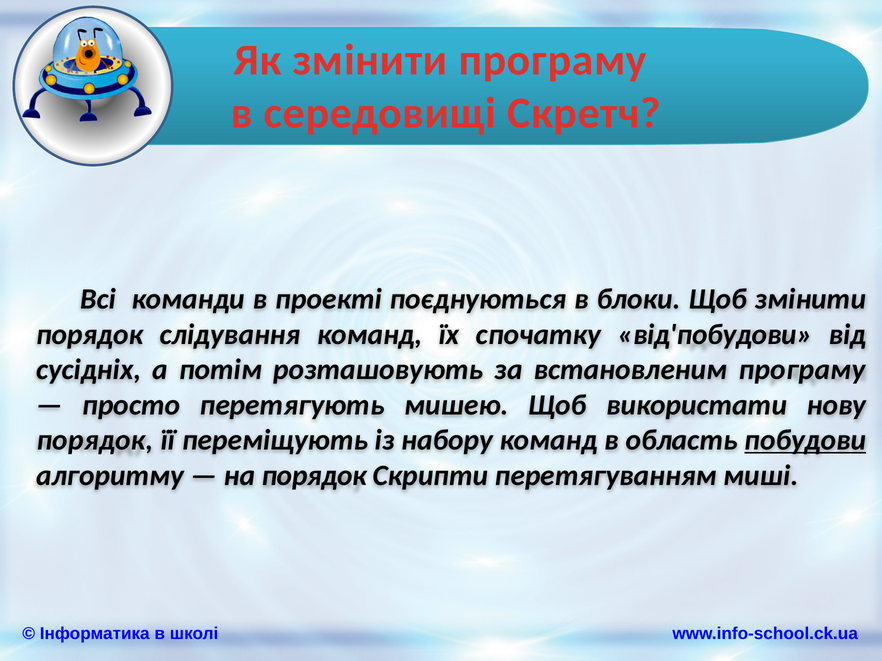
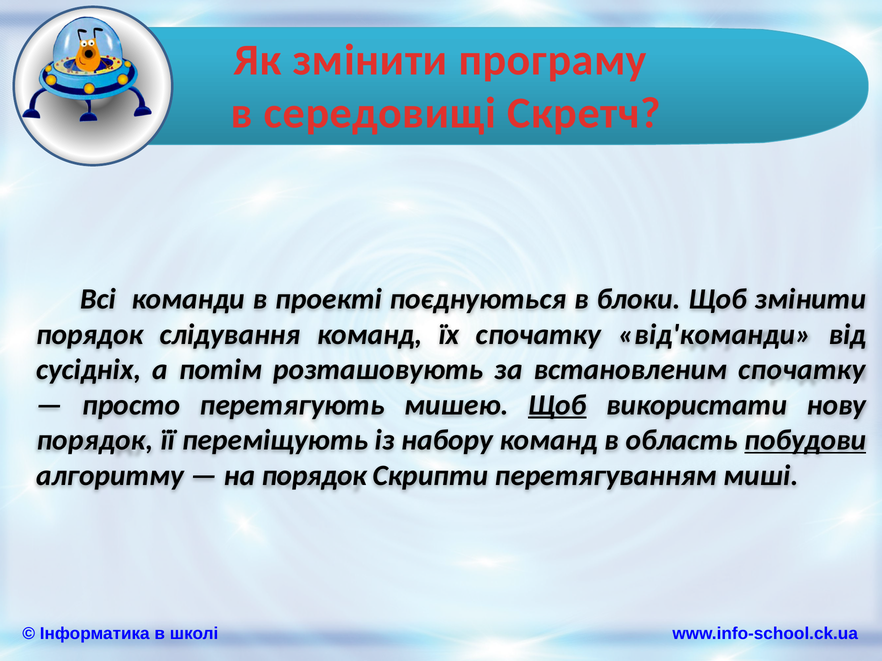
від'побудови: від'побудови -> від'команди (715, 335)
встановленим програму: програму -> спочатку (802, 370)
Щоб underline: none -> present (557, 405)
